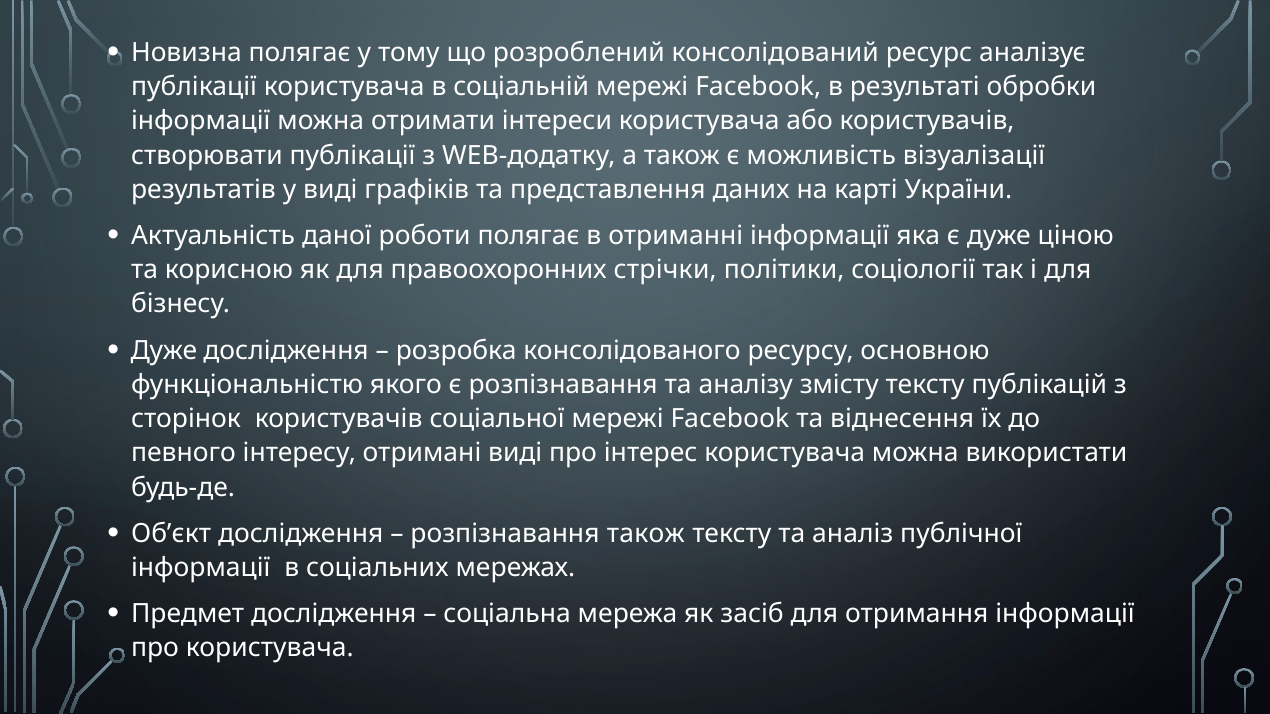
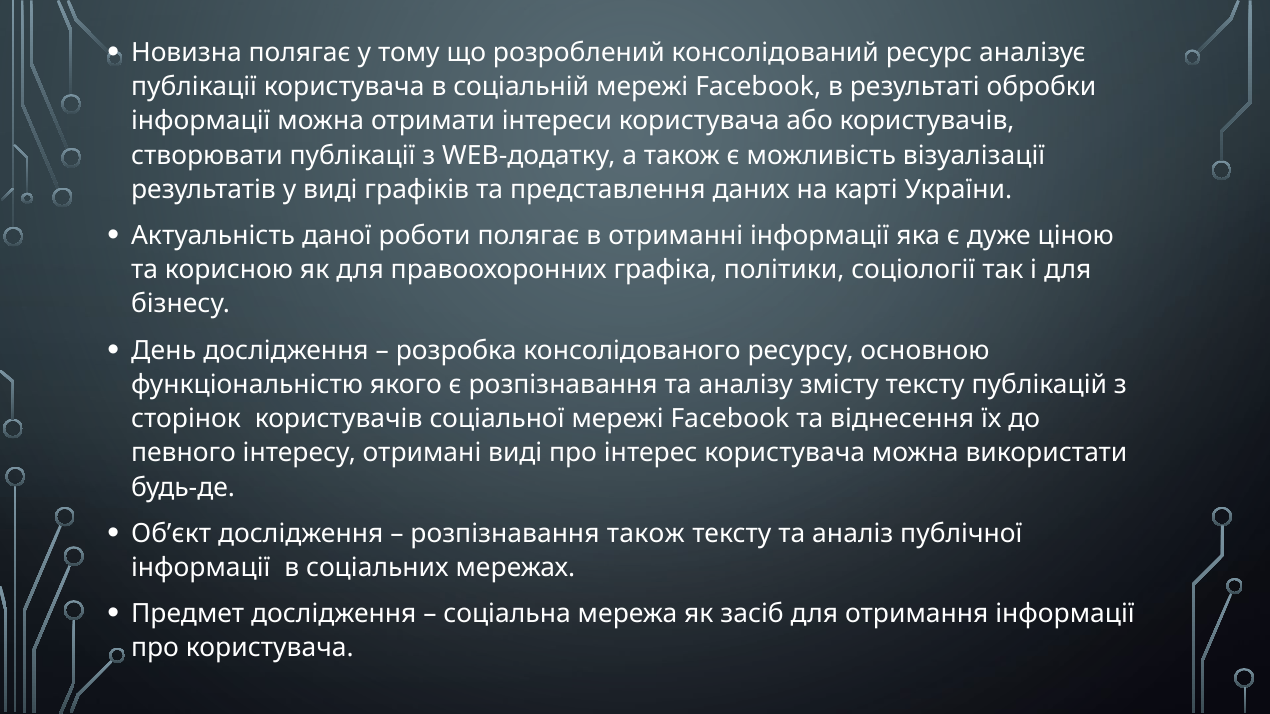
стрічки: стрічки -> графіка (665, 270)
Дуже: Дуже -> День (164, 351)
